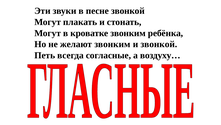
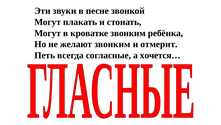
и звонкой: звонкой -> отмерит (159, 44)
воздуху…: воздуху… -> хочется… (160, 55)
